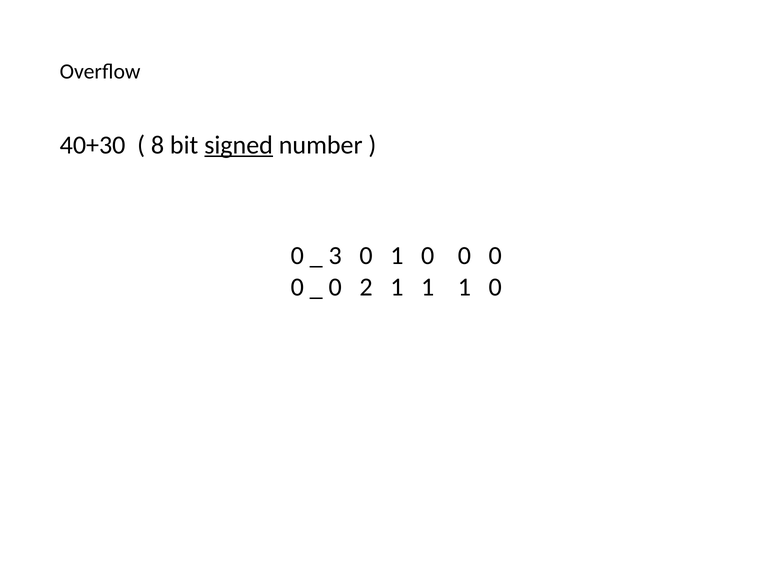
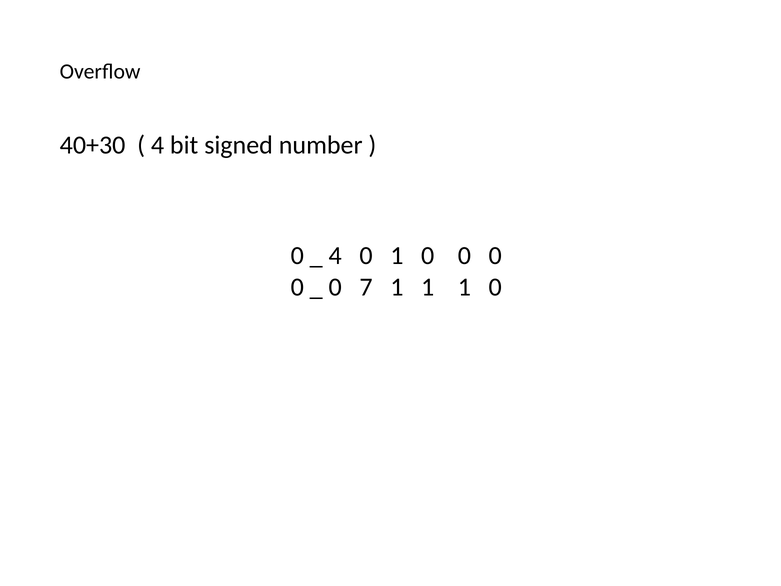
8: 8 -> 4 (158, 145)
signed underline: present -> none (239, 145)
3: 3 -> 4 (335, 256)
2: 2 -> 7 (366, 287)
